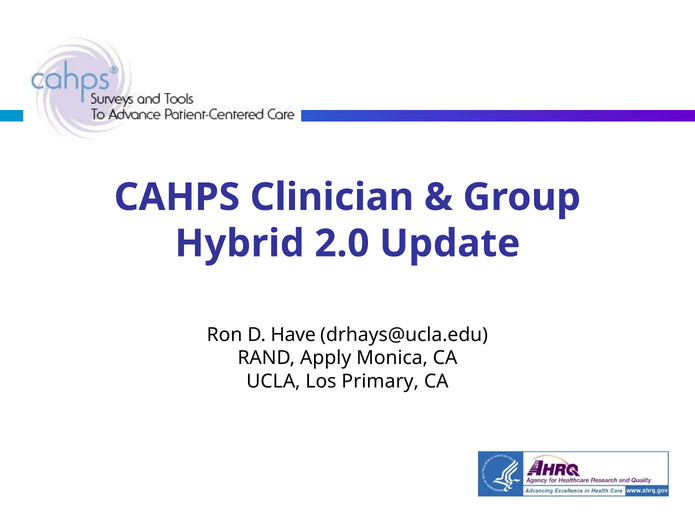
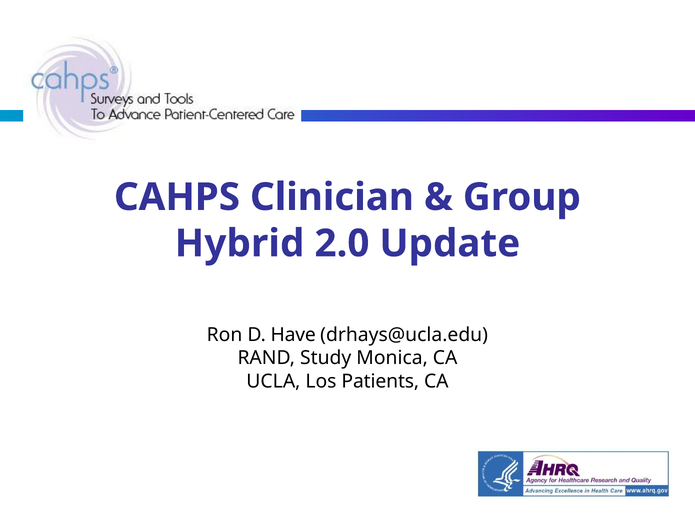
Apply: Apply -> Study (326, 358)
Primary: Primary -> Patients (380, 381)
